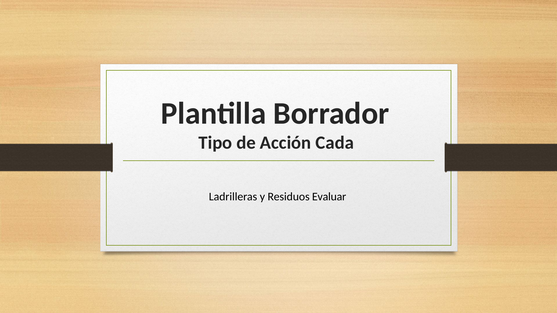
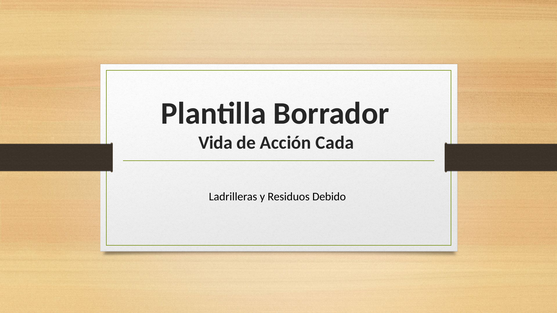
Tipo: Tipo -> Vida (216, 143)
Evaluar: Evaluar -> Debido (329, 197)
